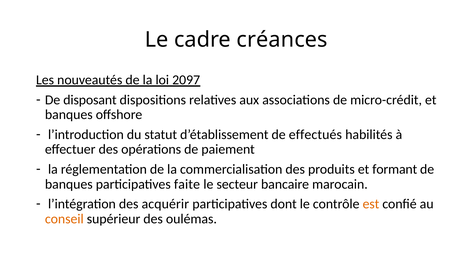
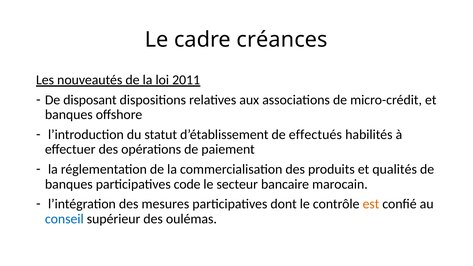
2097: 2097 -> 2011 (186, 80)
formant: formant -> qualités (395, 169)
faite: faite -> code (187, 184)
acquérir: acquérir -> mesures (165, 204)
conseil colour: orange -> blue (64, 219)
